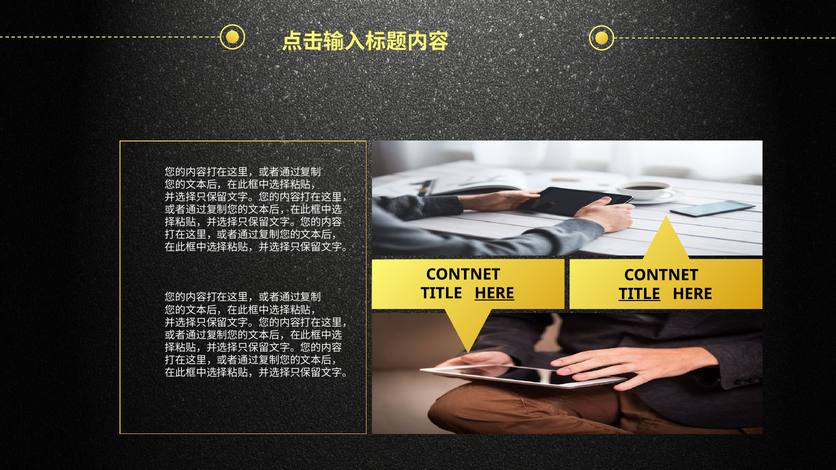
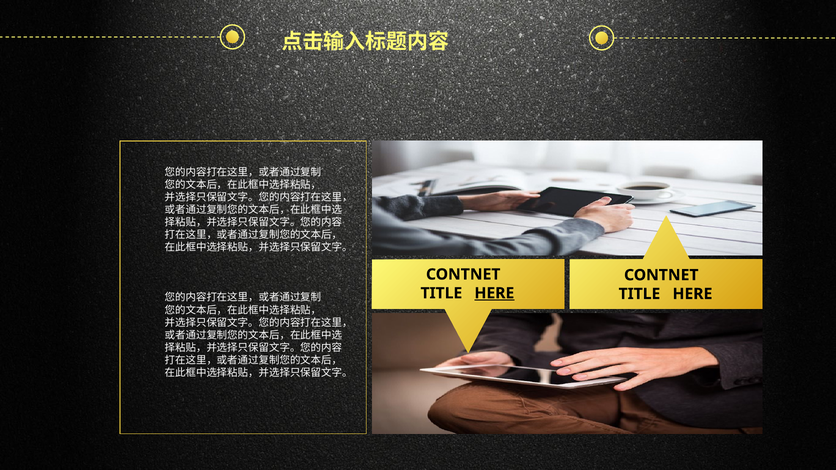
TITLE underline: present -> none (639, 294)
